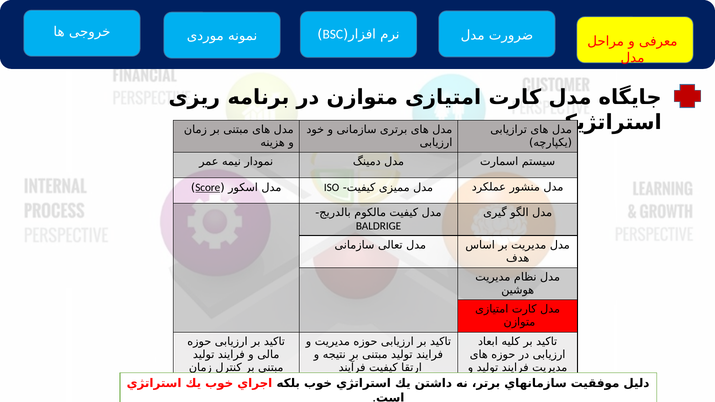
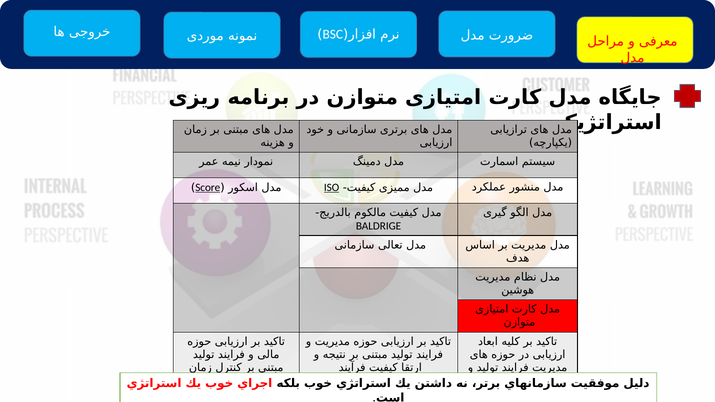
ISO underline: none -> present (332, 188)
